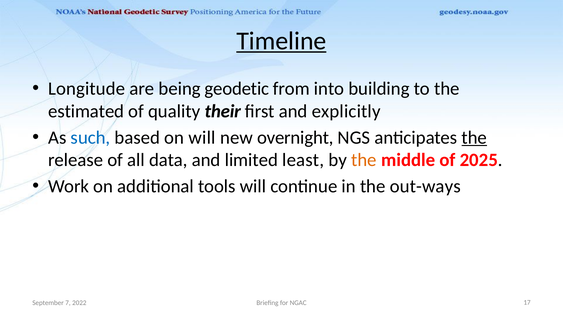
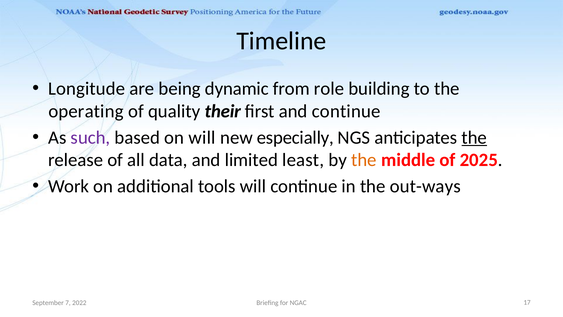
Timeline underline: present -> none (281, 41)
geodetic: geodetic -> dynamic (237, 89)
into: into -> role (329, 89)
estimated: estimated -> operating (86, 111)
and explicitly: explicitly -> continue (346, 111)
such colour: blue -> purple (90, 137)
overnight: overnight -> especially (295, 137)
